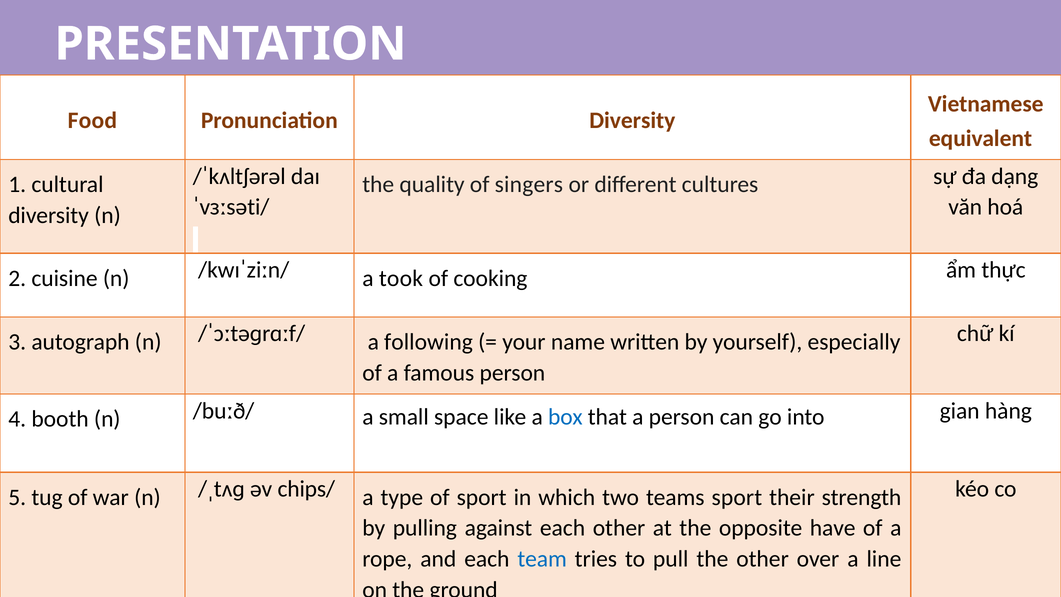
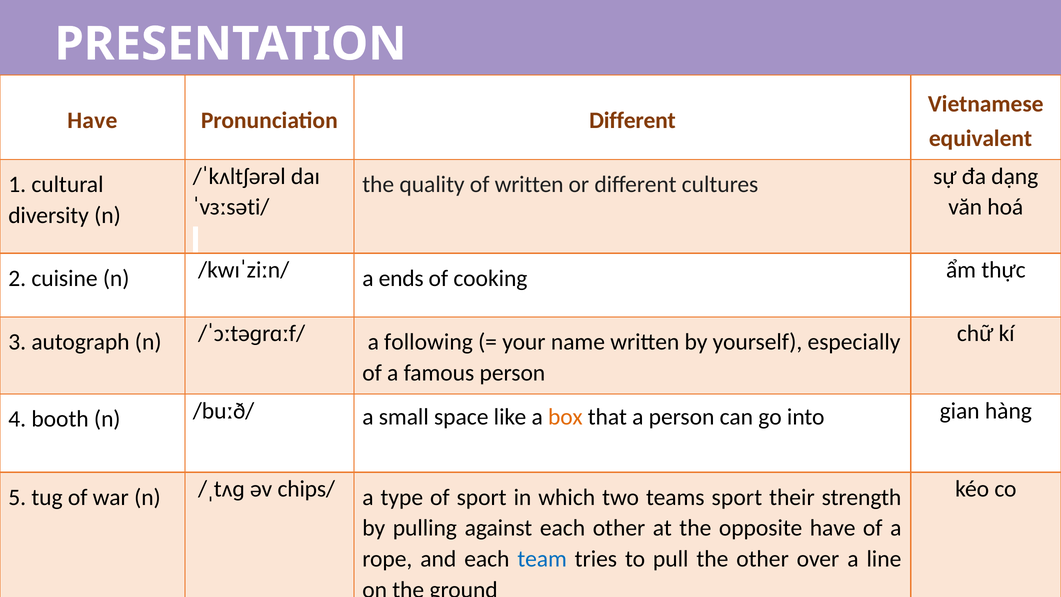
Food: Food -> Have (92, 120)
Pronunciation Diversity: Diversity -> Different (632, 120)
of singers: singers -> written (529, 185)
took: took -> ends (401, 278)
box colour: blue -> orange (565, 417)
